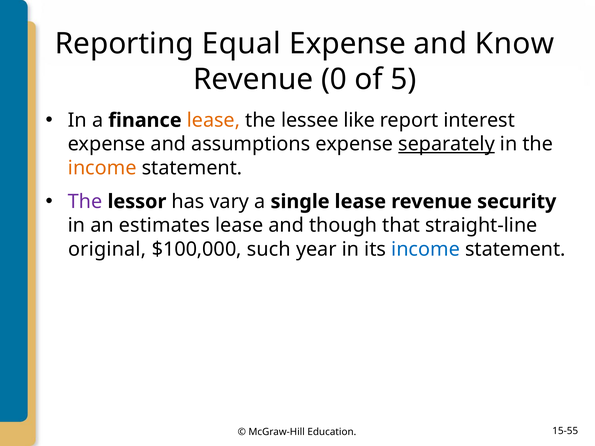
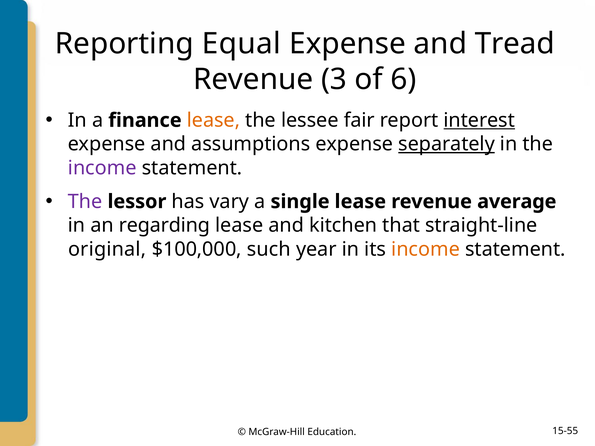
Know: Know -> Tread (515, 44)
0: 0 -> 3 (334, 79)
5: 5 -> 6 (404, 79)
like: like -> fair (359, 120)
interest underline: none -> present (479, 120)
income colour: orange -> purple (102, 168)
security: security -> average (517, 202)
estimates: estimates -> regarding (165, 226)
though: though -> kitchen (343, 226)
income colour: blue -> orange (426, 249)
